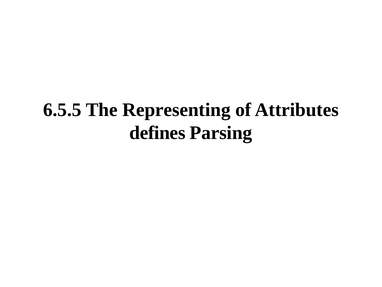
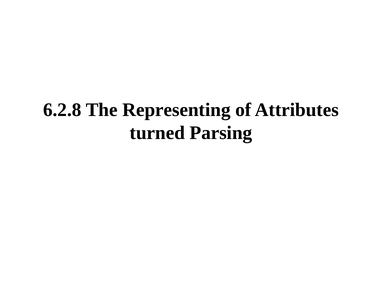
6.5.5: 6.5.5 -> 6.2.8 (62, 110)
defines: defines -> turned (157, 132)
